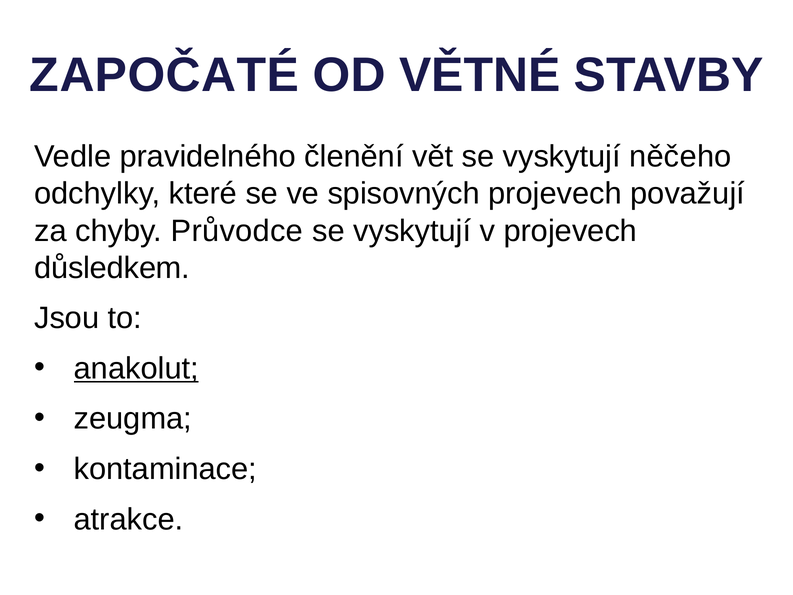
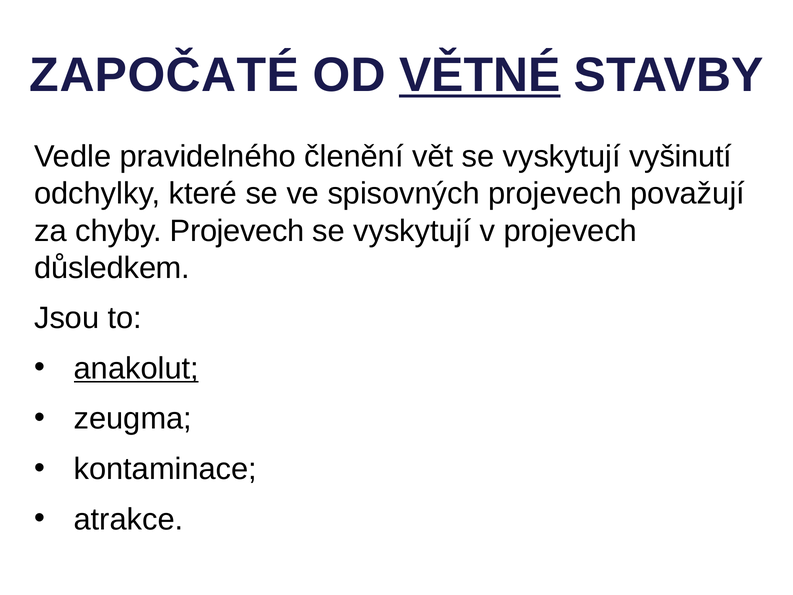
VĚTNÉ underline: none -> present (480, 75)
něčeho: něčeho -> vyšinutí (681, 157)
chyby Průvodce: Průvodce -> Projevech (237, 231)
